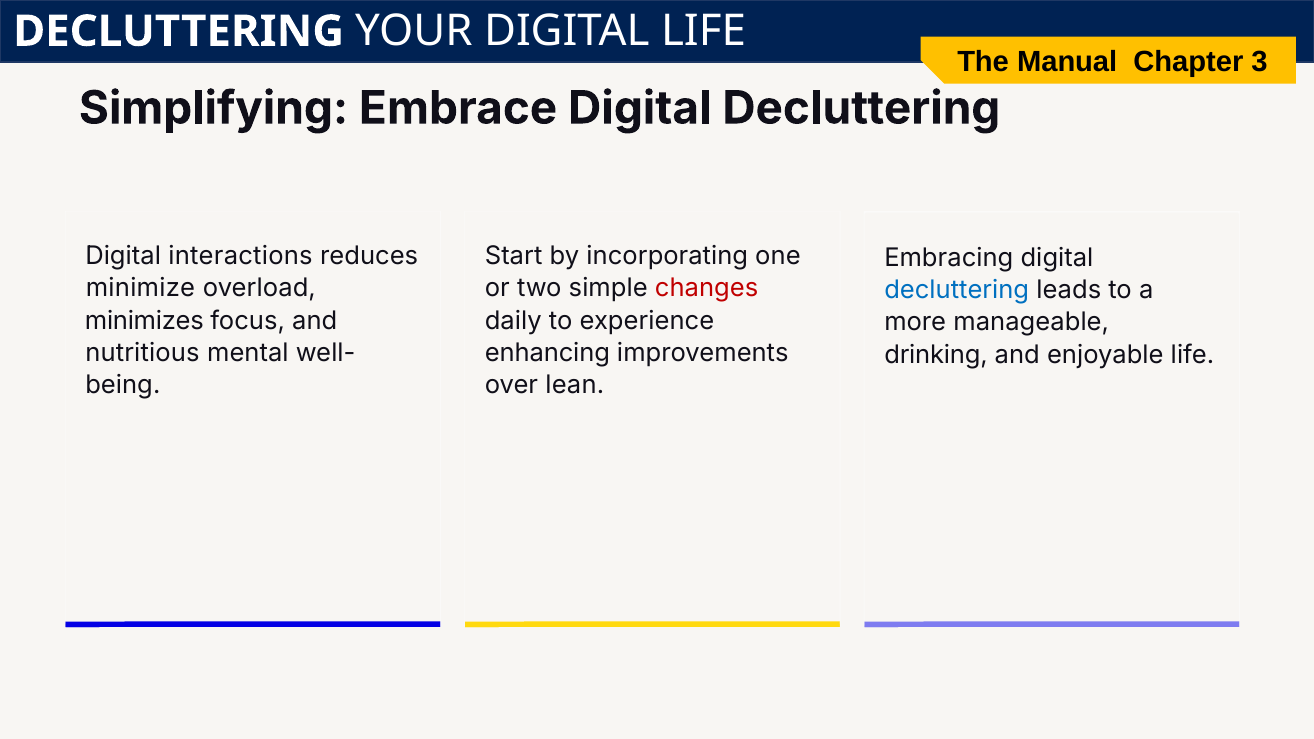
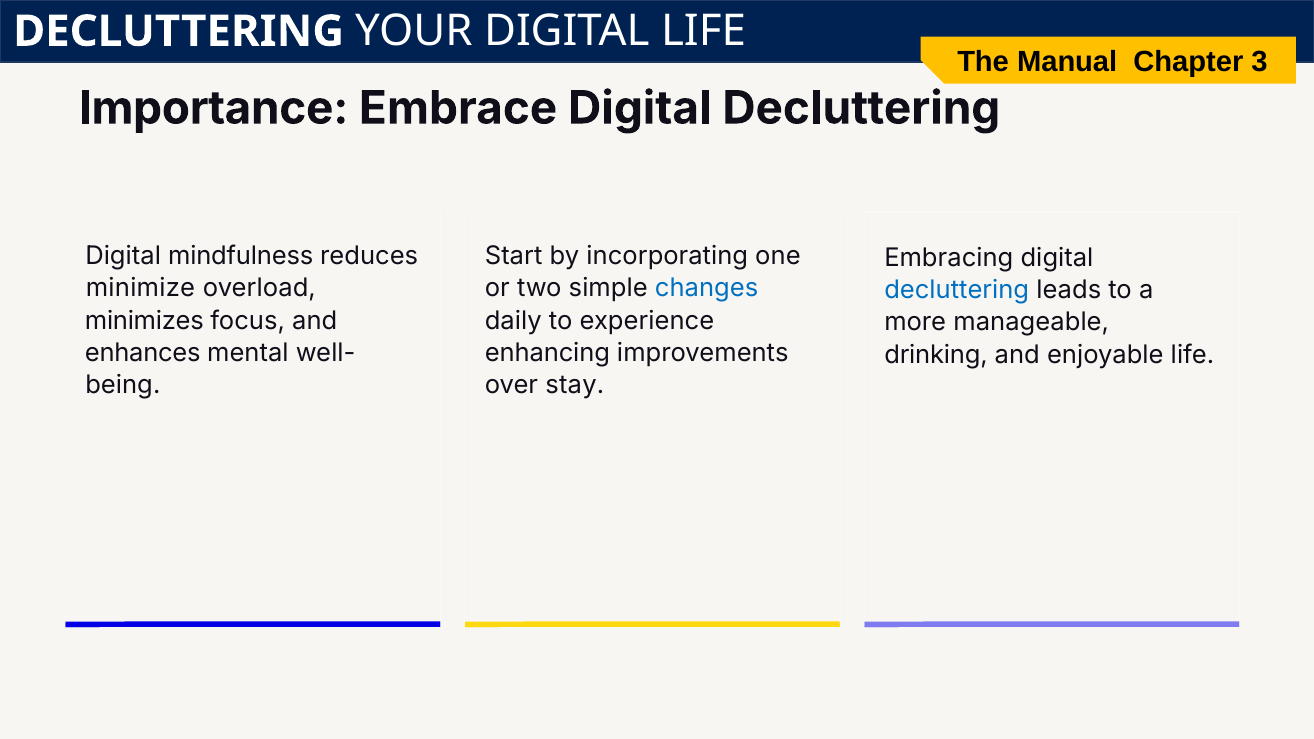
Simplifying: Simplifying -> Importance (214, 108)
interactions: interactions -> mindfulness (241, 256)
changes colour: red -> blue (707, 289)
nutritious: nutritious -> enhances (143, 353)
lean: lean -> stay (575, 385)
